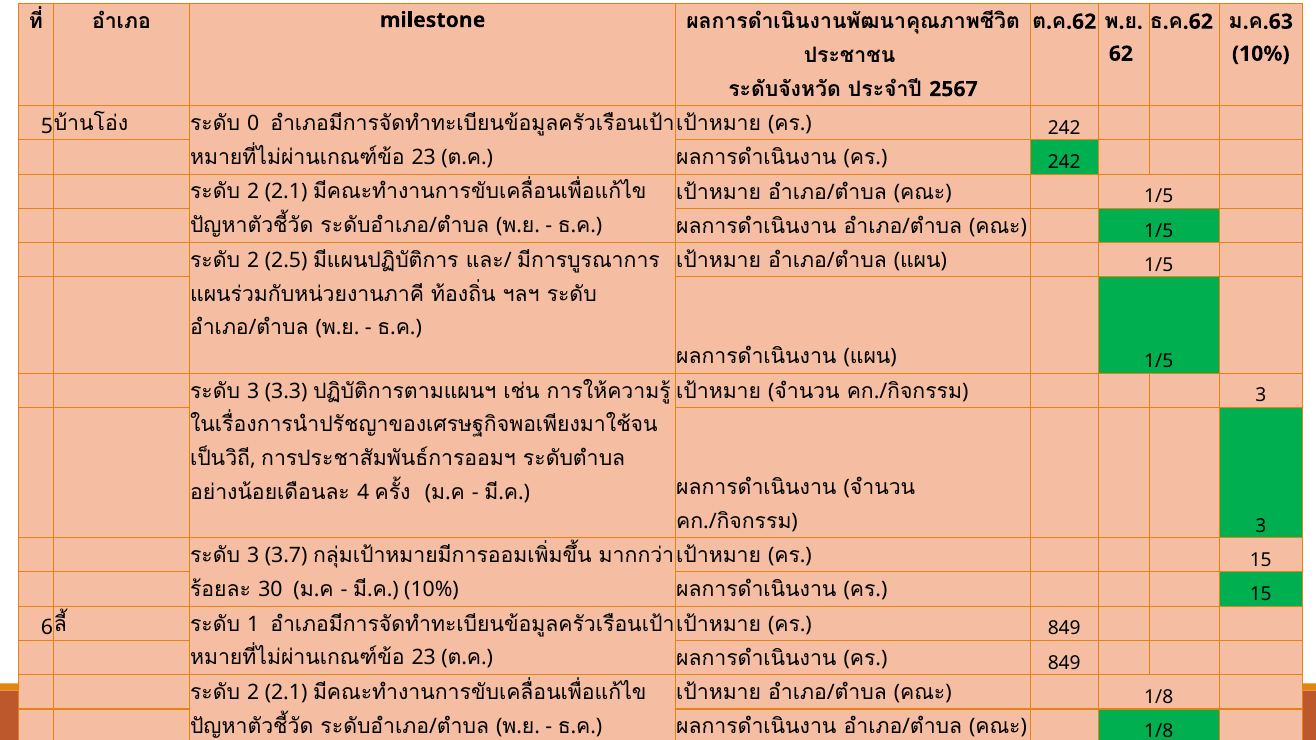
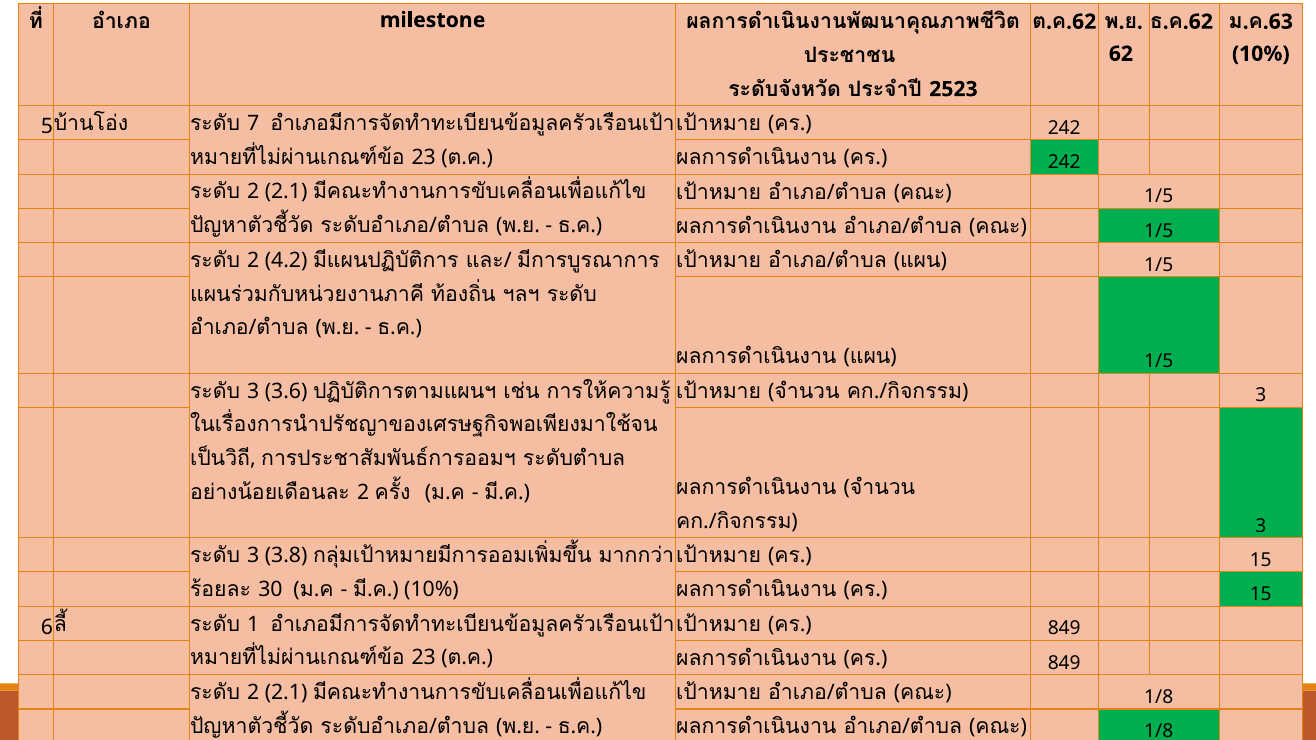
2567: 2567 -> 2523 (953, 89)
0: 0 -> 7 (253, 123)
2.5: 2.5 -> 4.2 (286, 261)
3.3: 3.3 -> 3.6 (286, 391)
4: 4 -> 2 (363, 492)
3.7: 3.7 -> 3.8 (286, 556)
